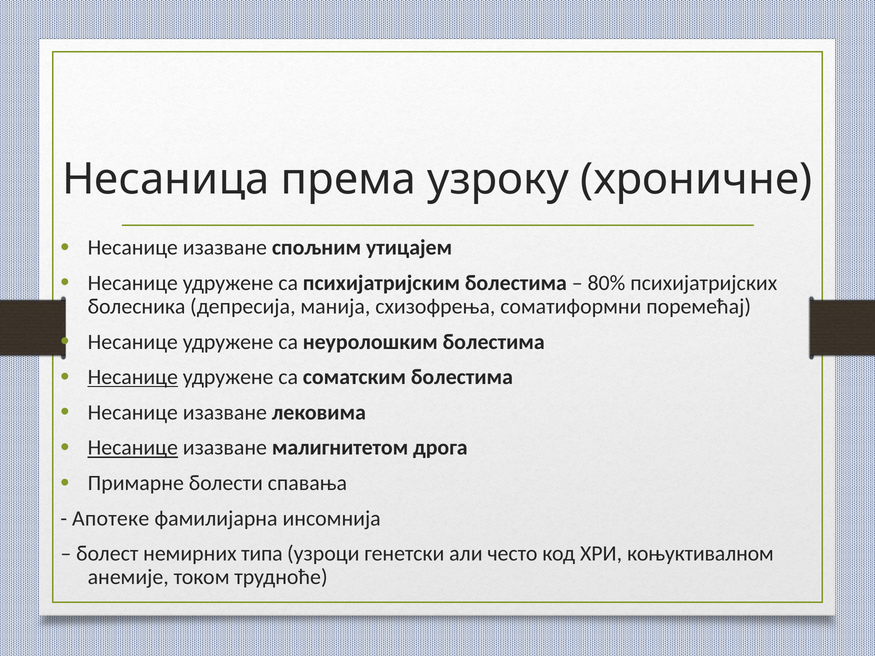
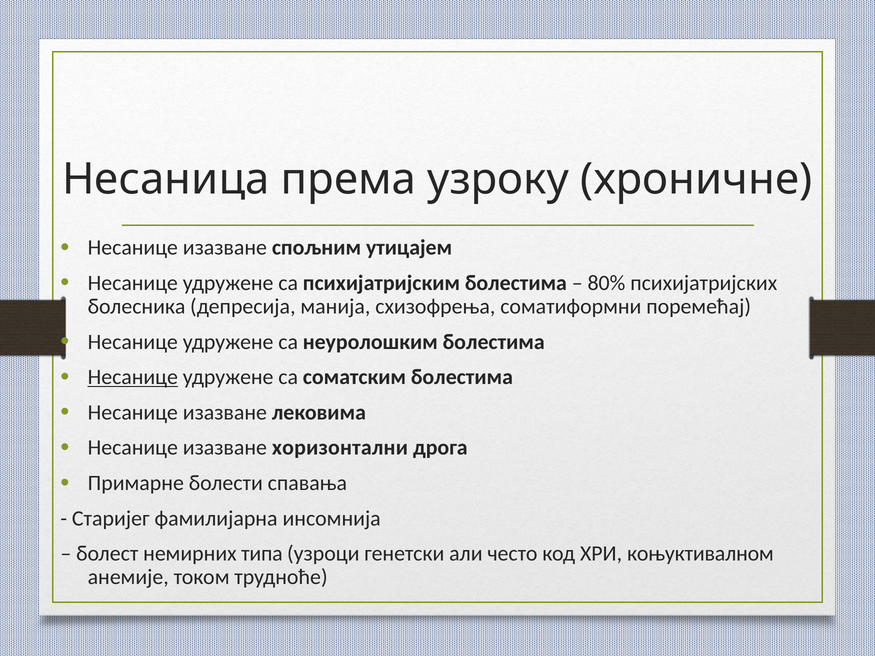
Несанице underline: present -> none (133, 448)
малигнитетом: малигнитетом -> хоризонтални (340, 448)
Апотеке: Апотеке -> Старијег (111, 519)
